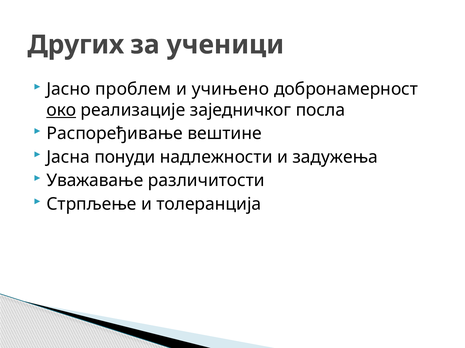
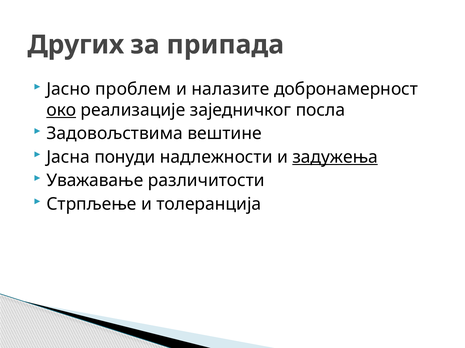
ученици: ученици -> припада (225, 45)
учињено: учињено -> налазите (230, 89)
Распоређивање: Распоређивање -> Задовољствима (115, 134)
задужења underline: none -> present (335, 157)
